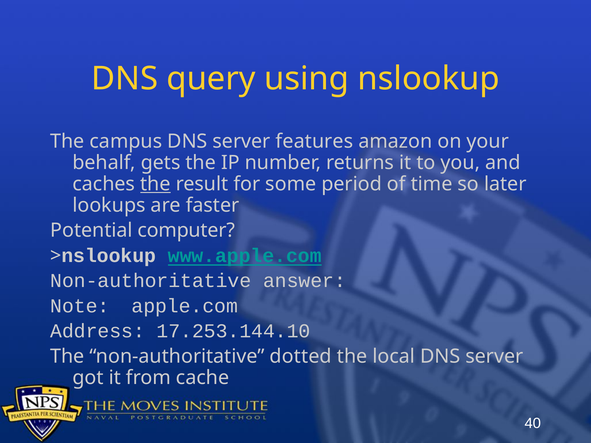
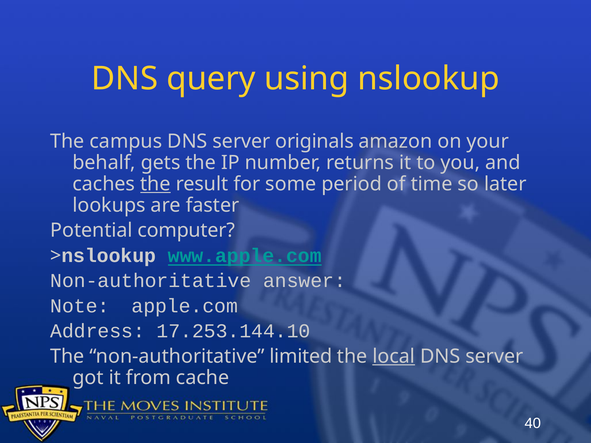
features: features -> originals (315, 142)
dotted: dotted -> limited (301, 357)
local underline: none -> present (394, 357)
